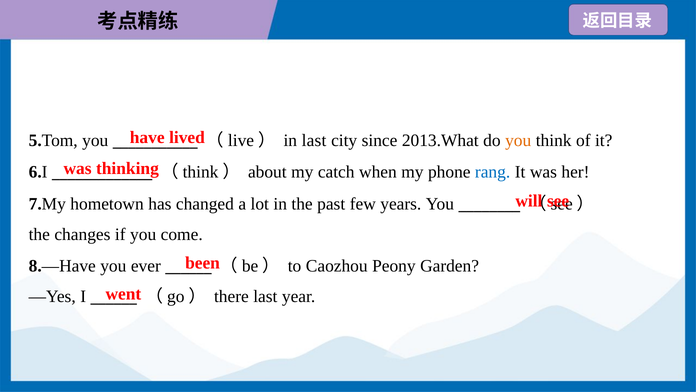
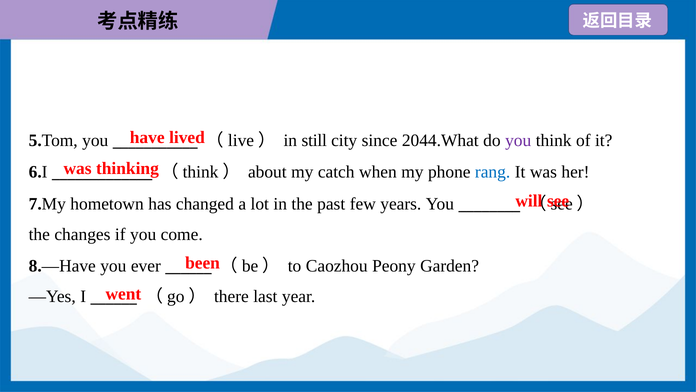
in last: last -> still (314, 140)
2013.What: 2013.What -> 2044.What (440, 140)
you colour: orange -> purple (518, 140)
